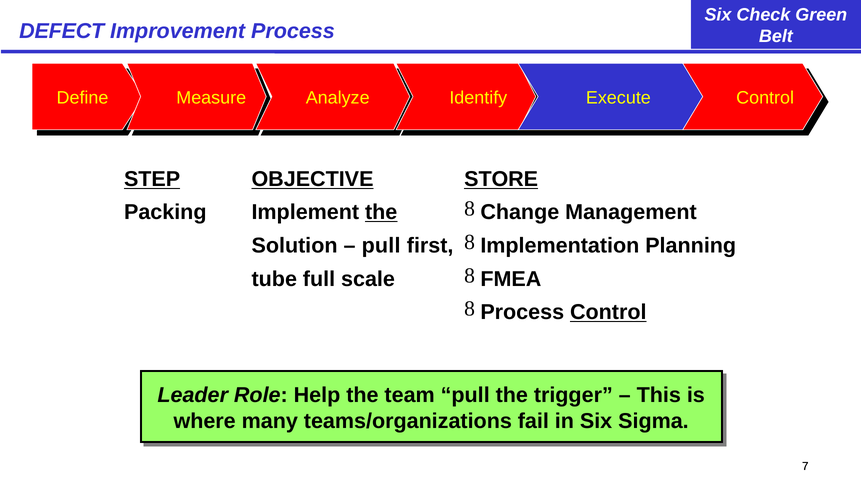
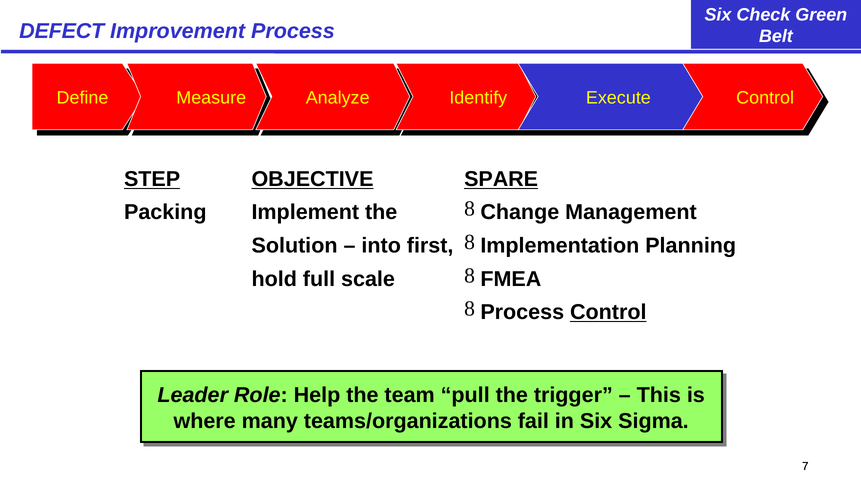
STORE: STORE -> SPARE (501, 179)
the underline: present -> none (381, 212)
pull: pull -> into (381, 246)
tube: tube -> hold (274, 279)
